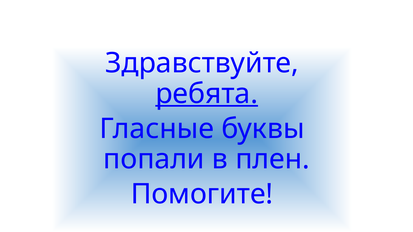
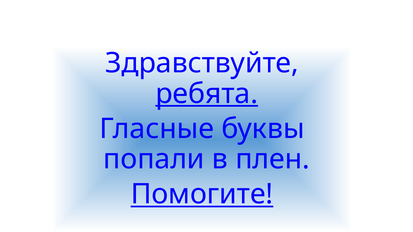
Помогите underline: none -> present (202, 194)
